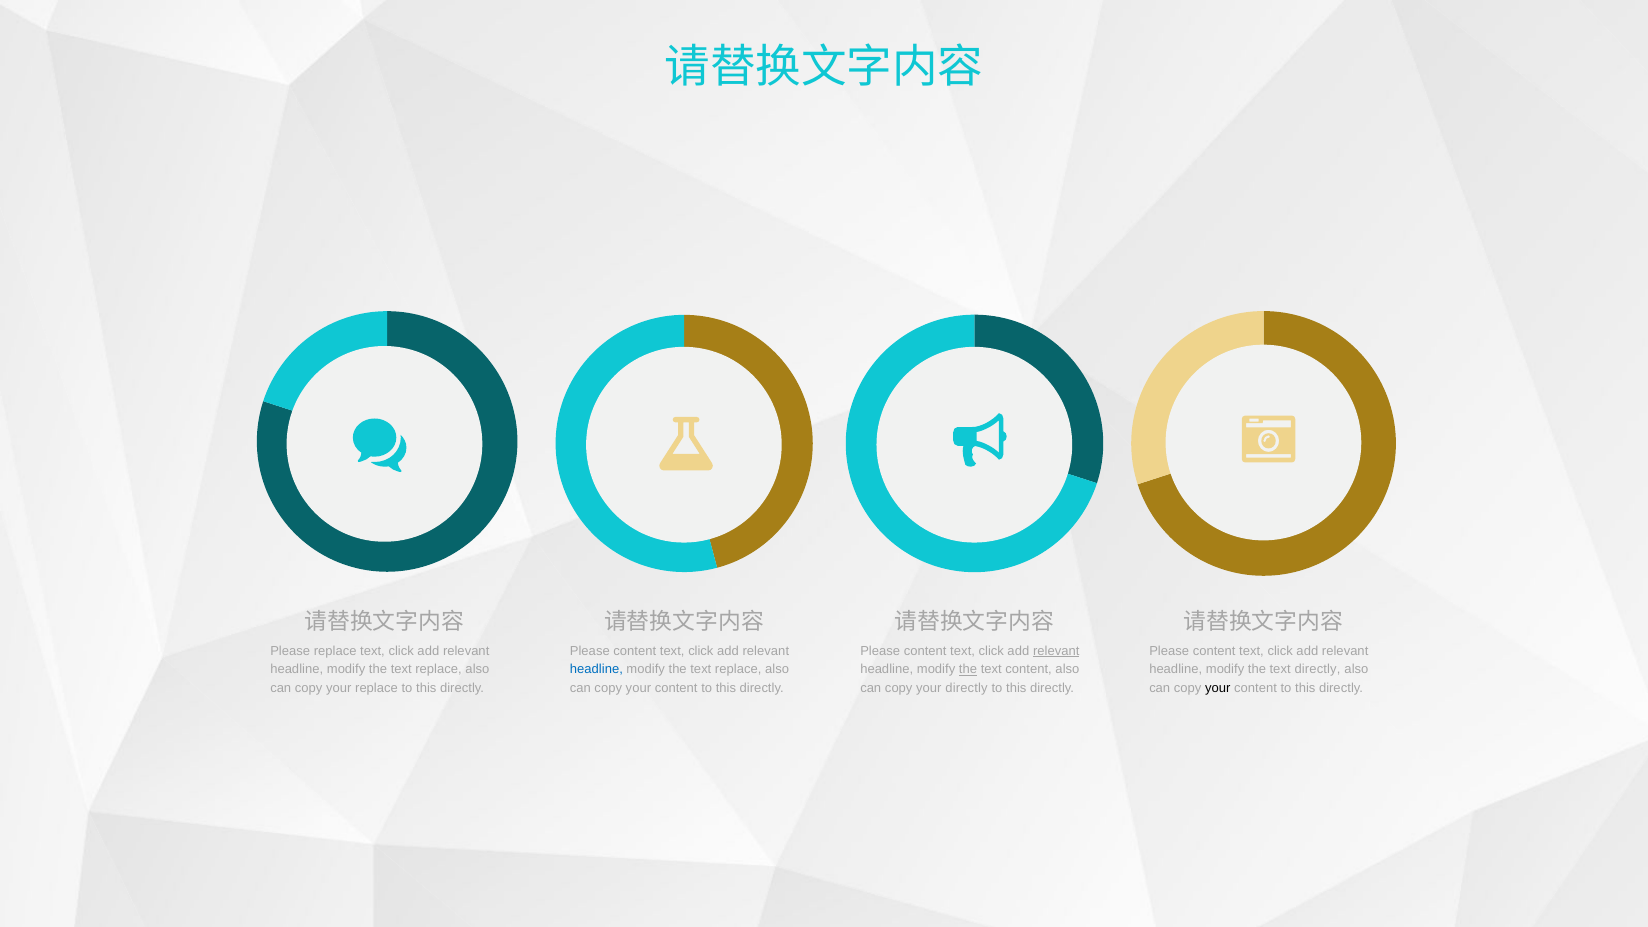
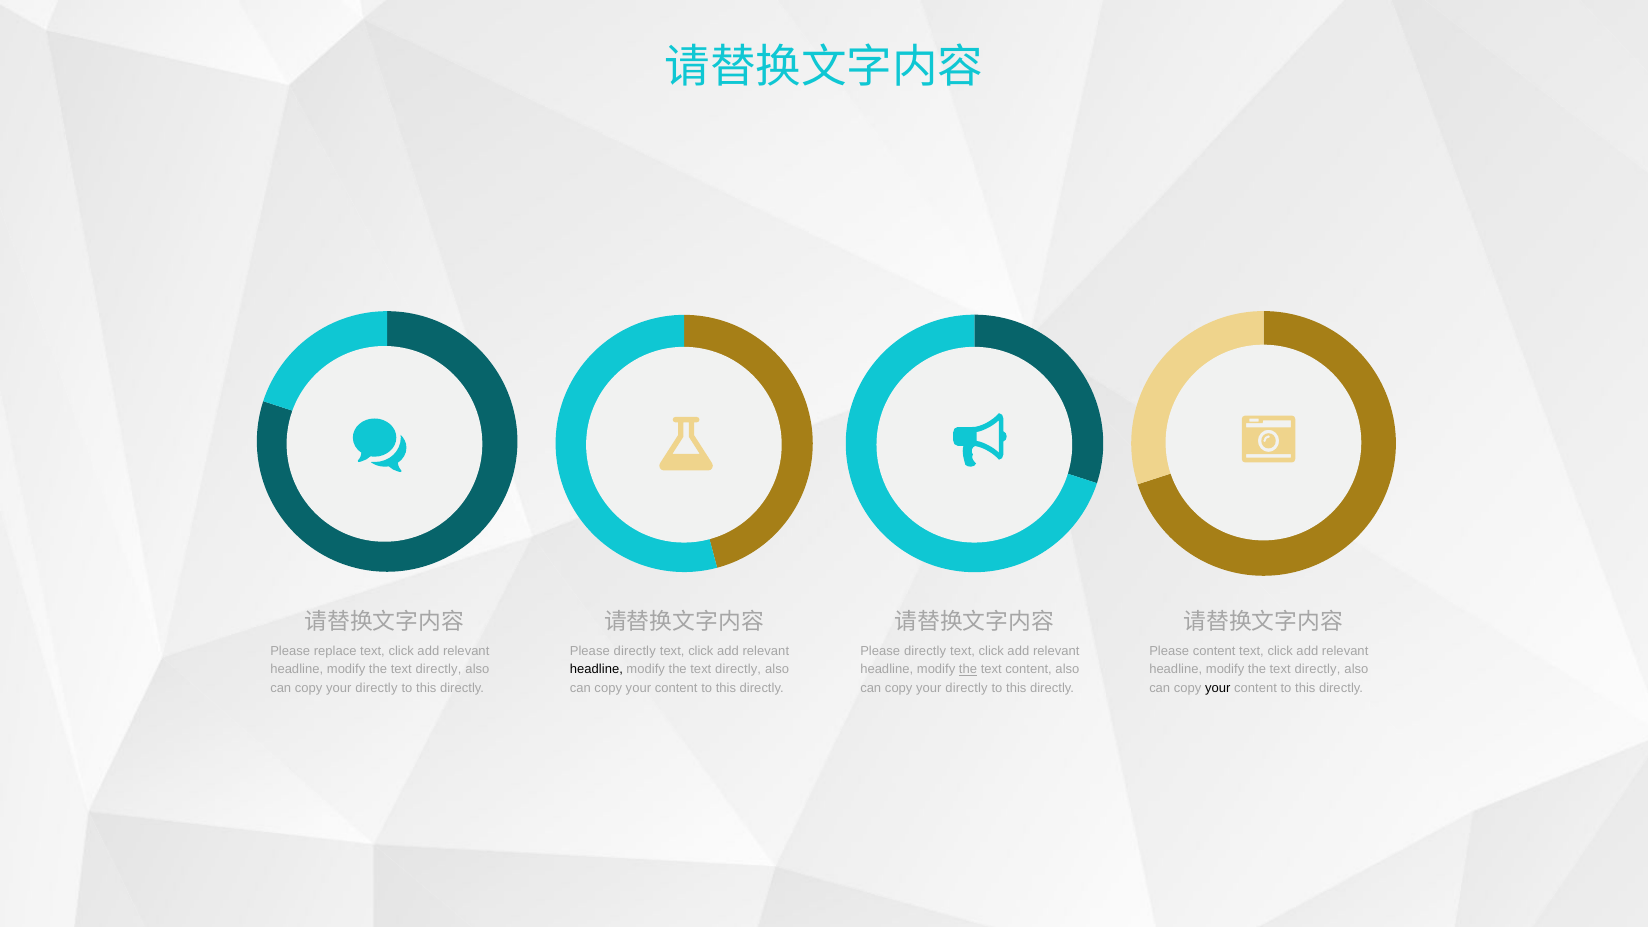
content: content -> directly (635, 651)
content: content -> directly (925, 651)
relevant underline: present -> none (1056, 651)
replace: replace -> directly (439, 669)
headline colour: blue -> black (596, 669)
replace: replace -> directly (738, 669)
replace: replace -> directly (376, 688)
